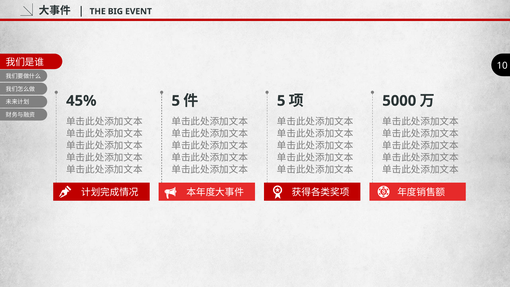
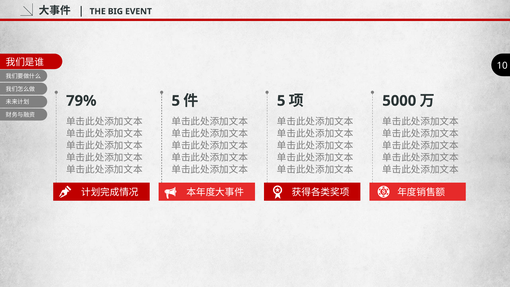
45%: 45% -> 79% (81, 101)
